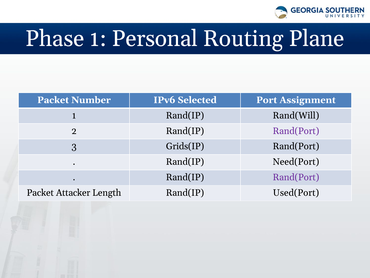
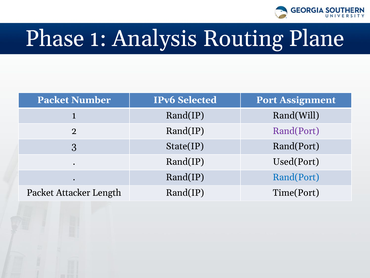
Personal: Personal -> Analysis (155, 39)
Grids(IP: Grids(IP -> State(IP (185, 146)
Need(Port: Need(Port -> Used(Port (296, 162)
Rand(Port colour: purple -> blue (296, 177)
Used(Port: Used(Port -> Time(Port (296, 192)
